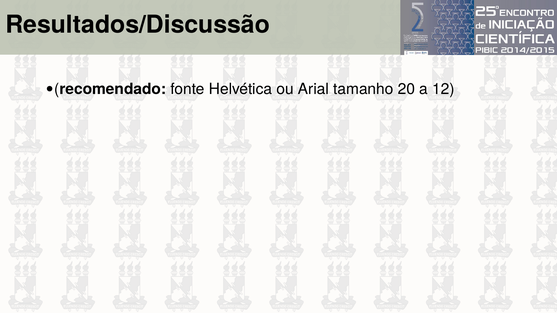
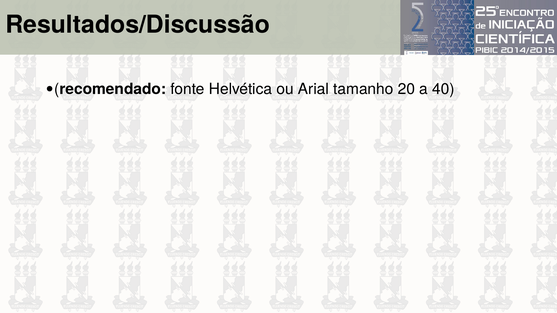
12: 12 -> 40 (443, 89)
